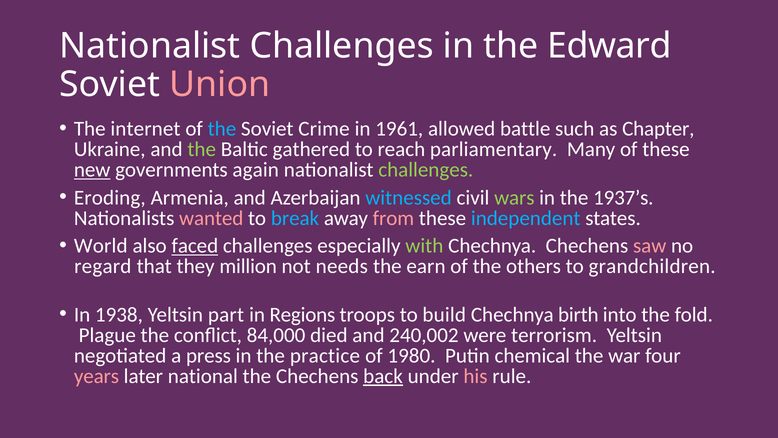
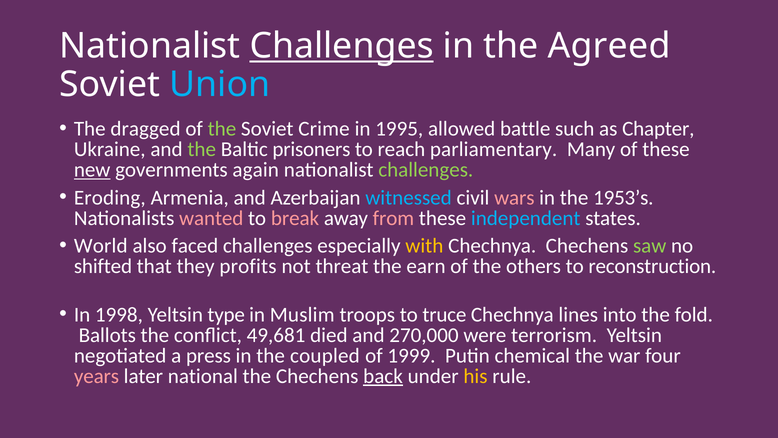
Challenges underline: none -> present (342, 46)
Edward: Edward -> Agreed (609, 46)
Union colour: pink -> light blue (220, 85)
internet: internet -> dragged (145, 129)
the colour: light blue -> light green (222, 129)
1961: 1961 -> 1995 (399, 129)
gathered: gathered -> prisoners (311, 149)
wars colour: light green -> pink (514, 198)
1937’s: 1937’s -> 1953’s (623, 198)
break colour: light blue -> pink (295, 218)
faced underline: present -> none (195, 246)
with colour: light green -> yellow (424, 246)
saw colour: pink -> light green (650, 246)
regard: regard -> shifted (103, 266)
million: million -> profits (248, 266)
needs: needs -> threat (342, 266)
grandchildren: grandchildren -> reconstruction (652, 266)
1938: 1938 -> 1998 (119, 314)
part: part -> type (226, 314)
Regions: Regions -> Muslim (302, 314)
build: build -> truce (444, 314)
birth: birth -> lines (578, 314)
Plague: Plague -> Ballots (107, 335)
84,000: 84,000 -> 49,681 (276, 335)
240,002: 240,002 -> 270,000 (424, 335)
practice: practice -> coupled (325, 355)
1980: 1980 -> 1999 (411, 355)
his colour: pink -> yellow (475, 376)
